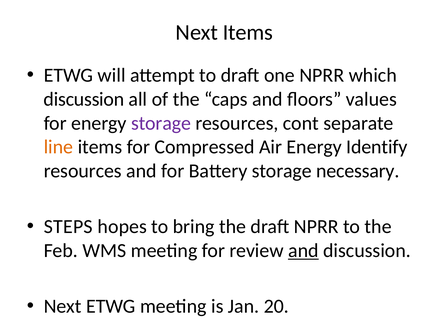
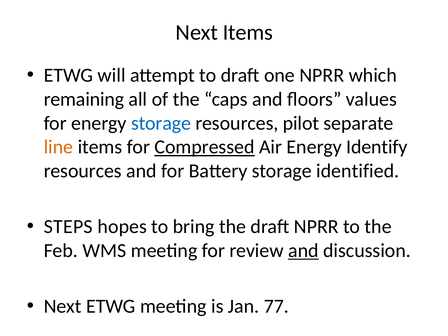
discussion: discussion -> remaining (84, 99)
storage colour: purple -> blue (161, 123)
cont: cont -> pilot (301, 123)
Compressed underline: none -> present (204, 147)
necessary: necessary -> identified (358, 171)
20: 20 -> 77 (276, 306)
